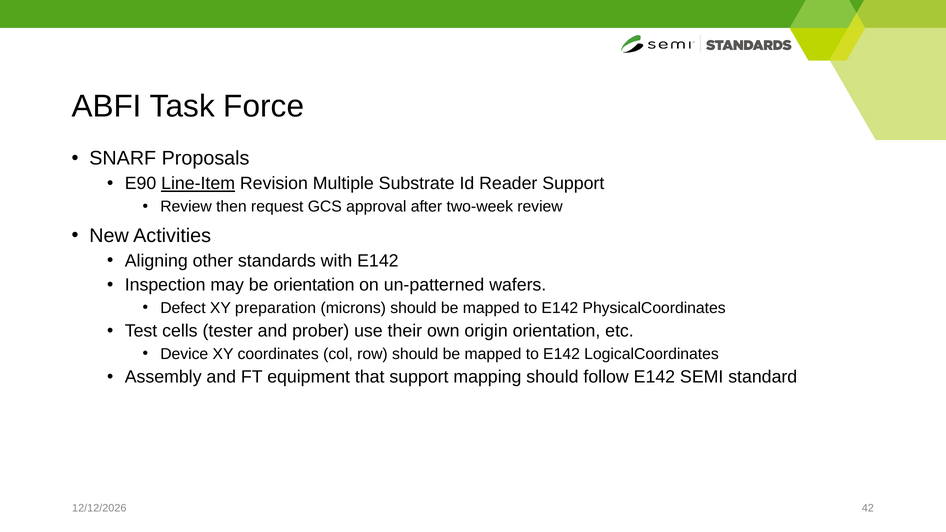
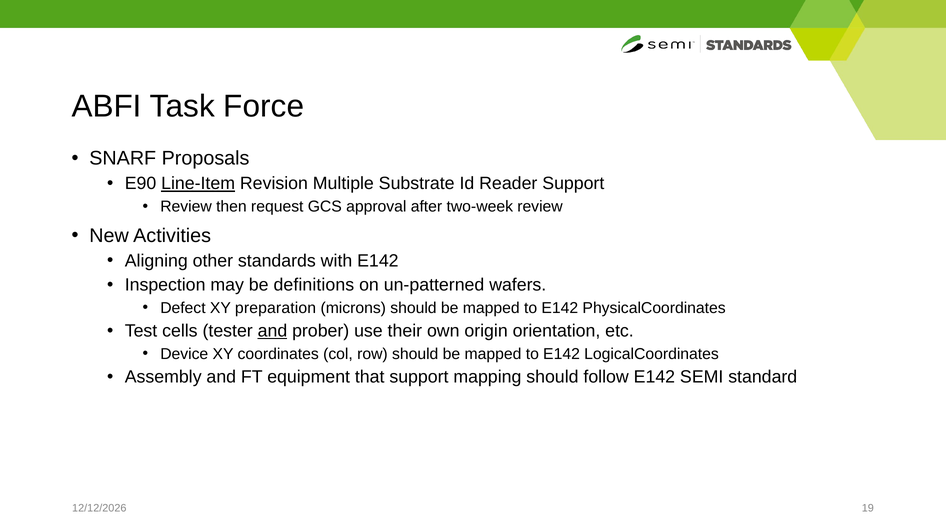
be orientation: orientation -> definitions (314, 285)
and underline: none -> present (272, 331)
42: 42 -> 19 (868, 508)
